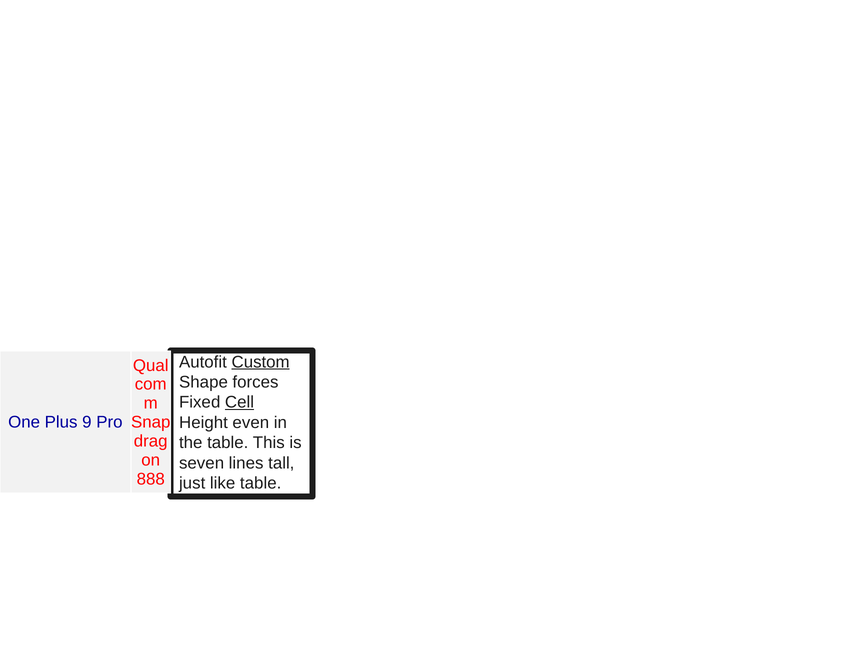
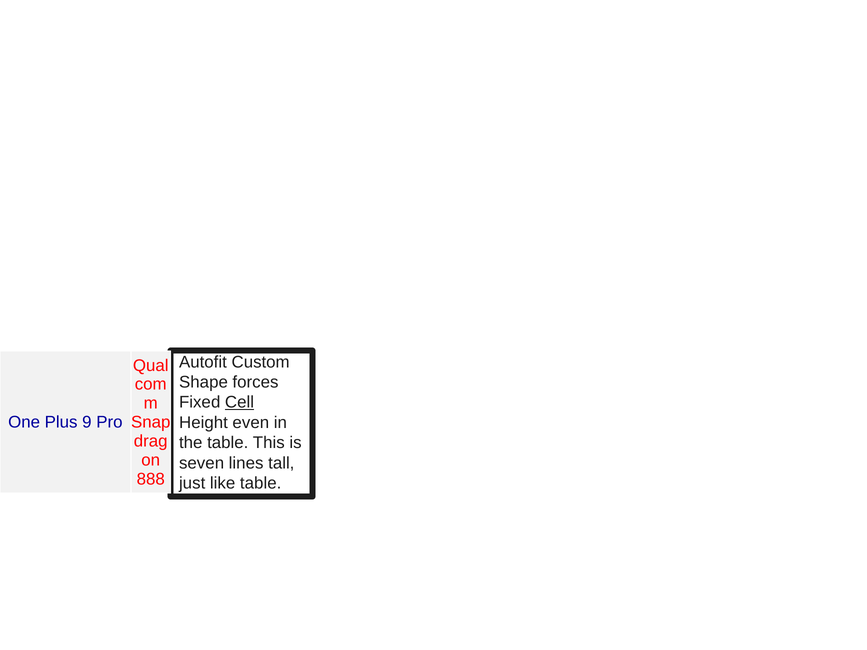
Custom underline: present -> none (261, 362)
